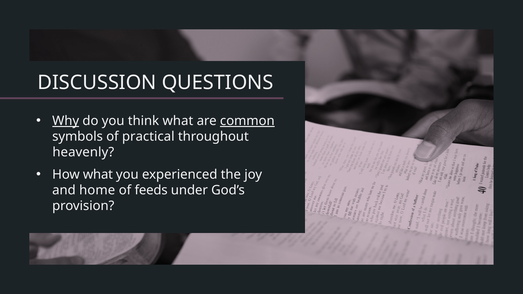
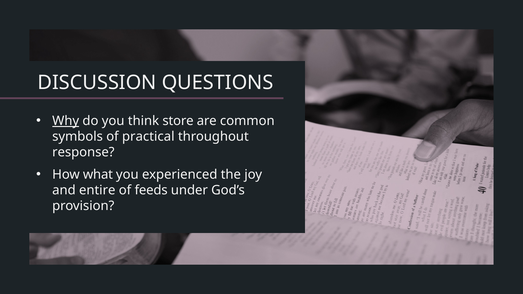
think what: what -> store (178, 121)
common underline: present -> none (247, 121)
heavenly: heavenly -> response (83, 152)
home: home -> entire (97, 190)
